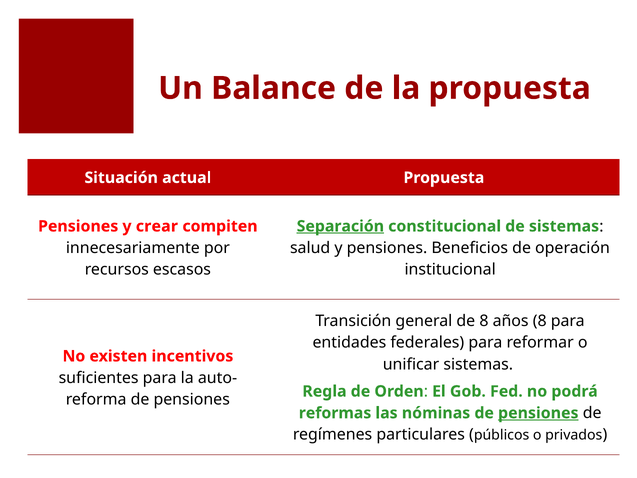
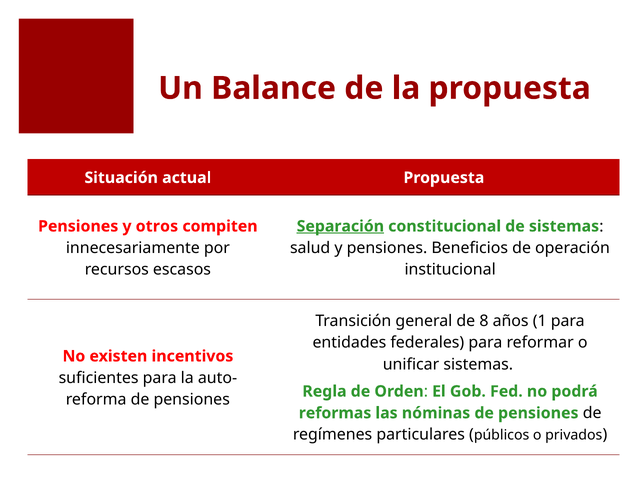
crear: crear -> otros (157, 226)
años 8: 8 -> 1 (540, 321)
pensiones underline: present -> none (538, 413)
